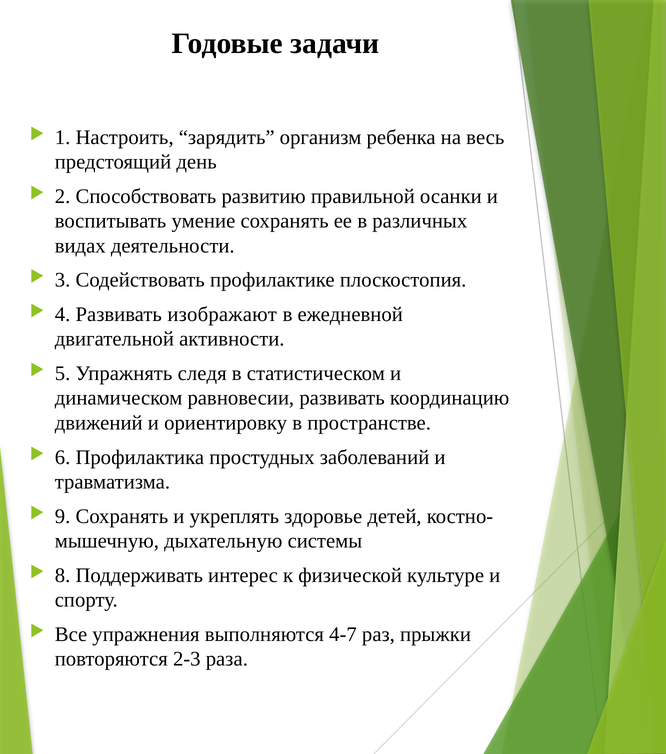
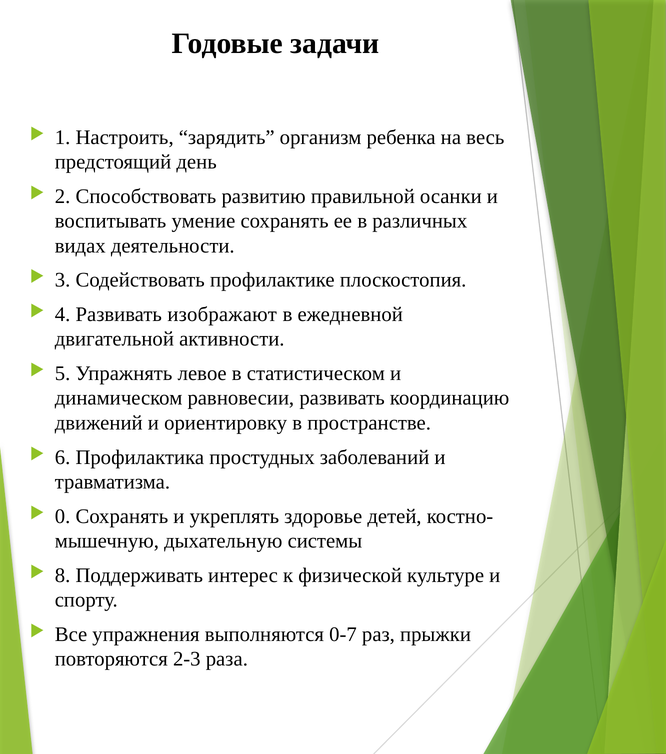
следя: следя -> левое (202, 373)
9: 9 -> 0 (63, 516)
4-7: 4-7 -> 0-7 (343, 634)
